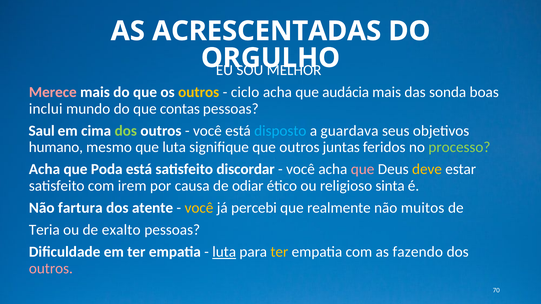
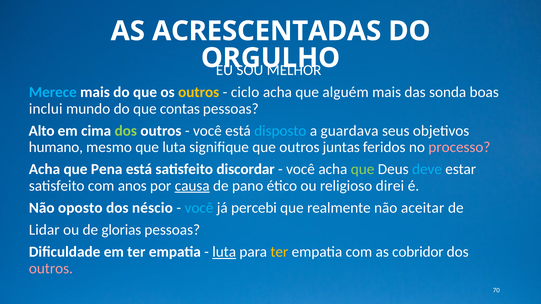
Merece colour: pink -> light blue (53, 92)
audácia: audácia -> alguém (346, 92)
Saul: Saul -> Alto (42, 131)
processo colour: light green -> pink (459, 147)
Poda: Poda -> Pena (107, 169)
que colour: pink -> light green (363, 169)
deve colour: yellow -> light blue (427, 169)
irem: irem -> anos (132, 186)
causa underline: none -> present (192, 186)
odiar: odiar -> pano (248, 186)
sinta: sinta -> direi (390, 186)
fartura: fartura -> oposto (80, 208)
atente: atente -> néscio (152, 208)
você colour: yellow -> light blue (199, 208)
muitos: muitos -> aceitar (423, 208)
Teria: Teria -> Lidar (44, 230)
exalto: exalto -> glorias (121, 230)
fazendo: fazendo -> cobridor (418, 252)
